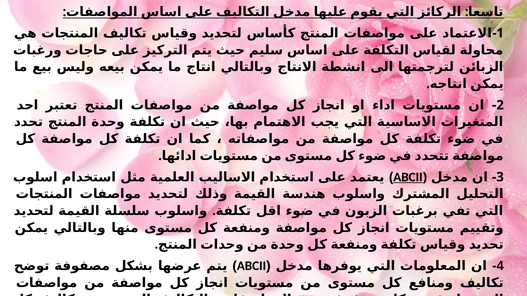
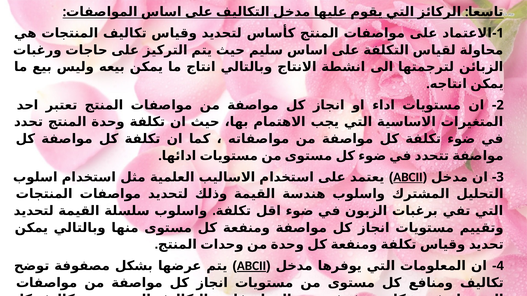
ABCII underline: none -> present (252, 266)
